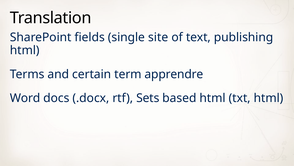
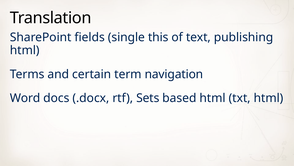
site: site -> this (158, 37)
apprendre: apprendre -> navigation (174, 74)
